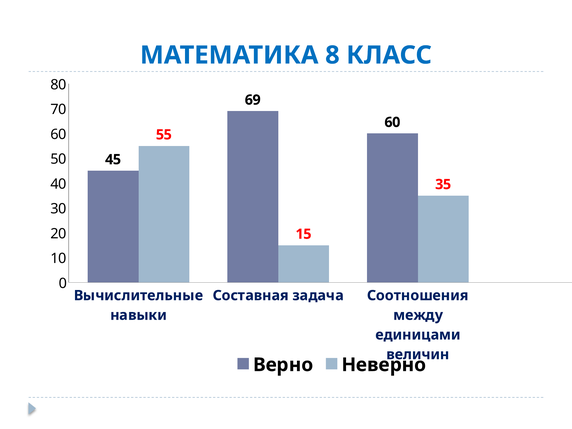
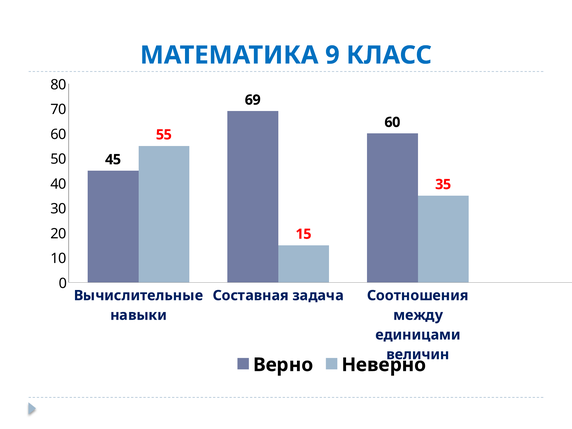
8: 8 -> 9 (332, 55)
